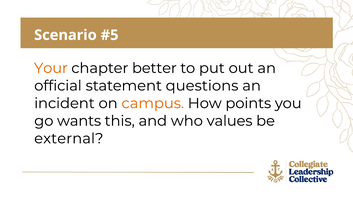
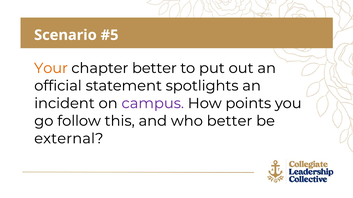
questions: questions -> spotlights (202, 86)
campus colour: orange -> purple (153, 104)
wants: wants -> follow (79, 121)
who values: values -> better (229, 121)
